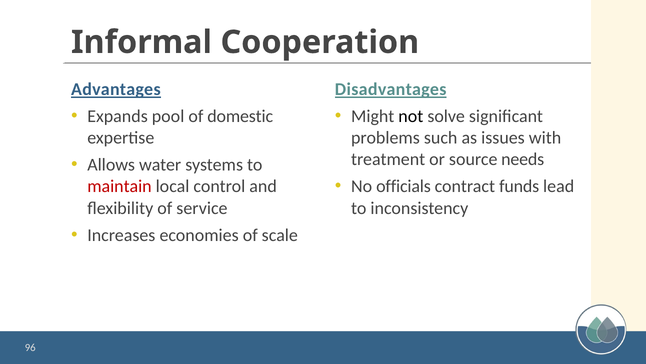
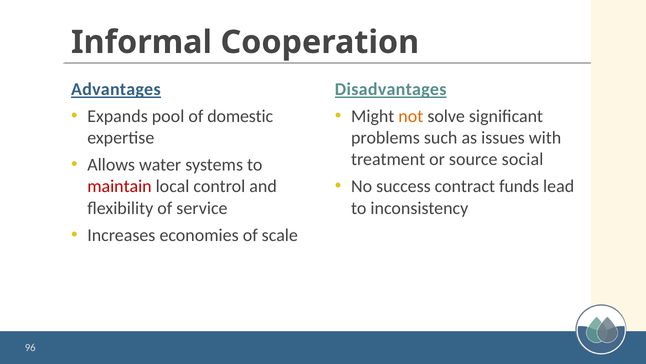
not colour: black -> orange (411, 116)
needs: needs -> social (523, 159)
officials: officials -> success (403, 186)
